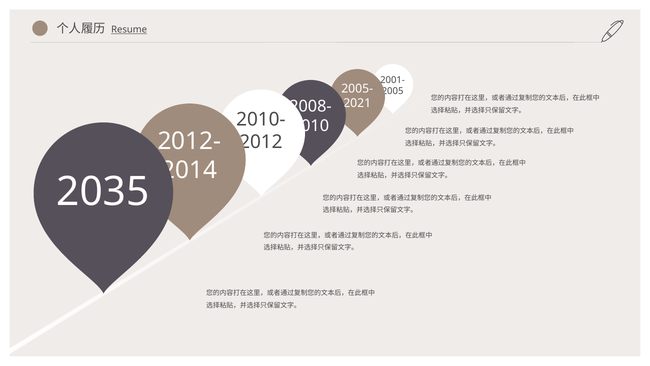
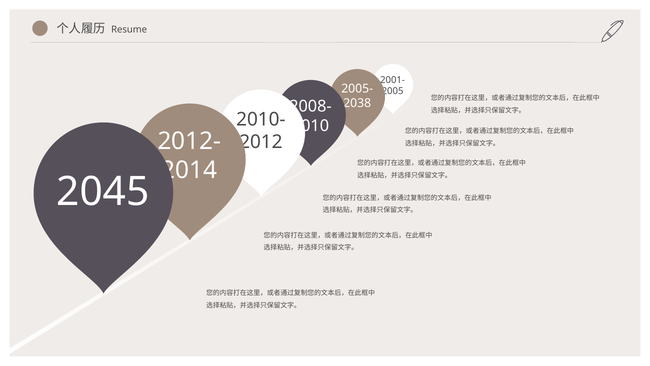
Resume underline: present -> none (129, 30)
2021: 2021 -> 2038 (357, 103)
2035: 2035 -> 2045 (103, 192)
